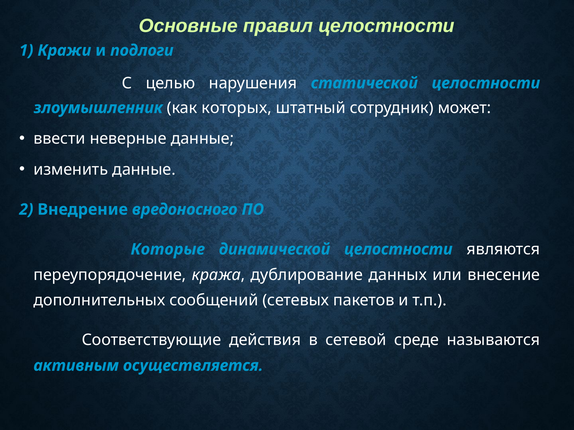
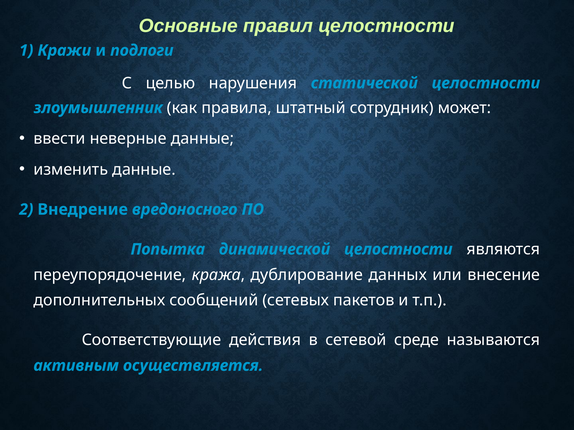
которых: которых -> правила (237, 108)
Которые: Которые -> Попытка (168, 250)
